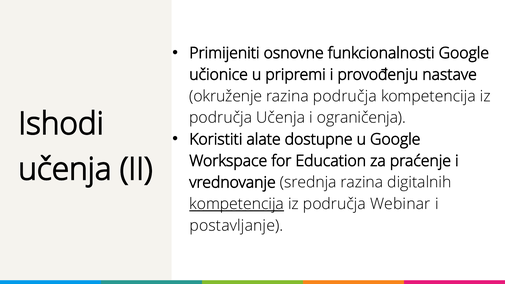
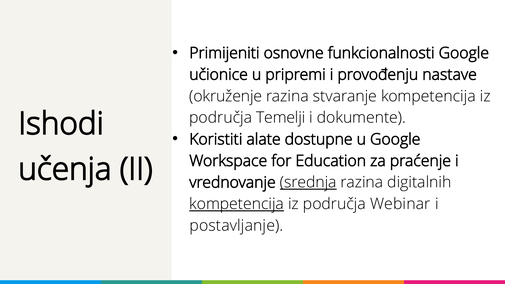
razina područja: područja -> stvaranje (345, 96)
područja Učenja: Učenja -> Temelji (281, 118)
ograničenja: ograničenja -> dokumente (361, 118)
srednja underline: none -> present (308, 182)
